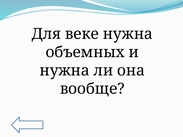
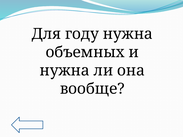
веке: веке -> году (82, 34)
